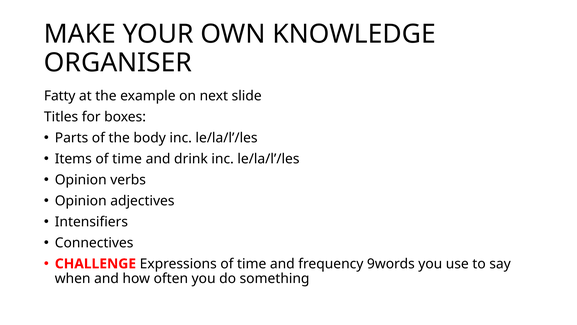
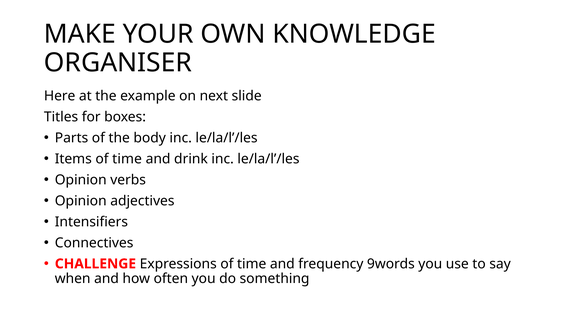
Fatty: Fatty -> Here (60, 96)
